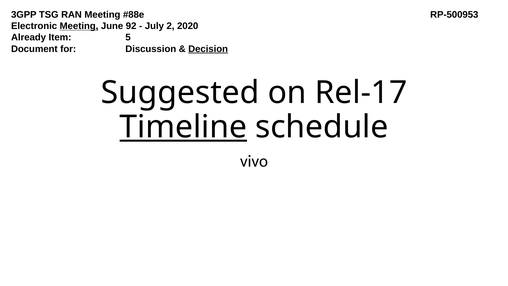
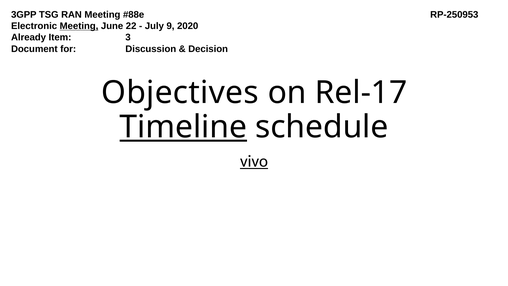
RP-500953: RP-500953 -> RP-250953 (454, 15)
92: 92 -> 22 (131, 26)
2: 2 -> 9 (170, 26)
5: 5 -> 3 (128, 37)
Decision underline: present -> none (208, 49)
Suggested: Suggested -> Objectives (180, 93)
vivo underline: none -> present (254, 161)
